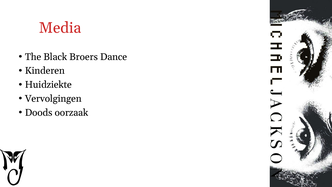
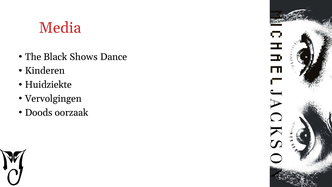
Broers: Broers -> Shows (84, 57)
